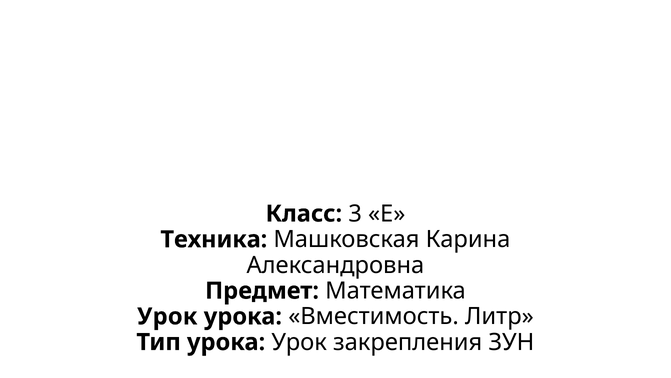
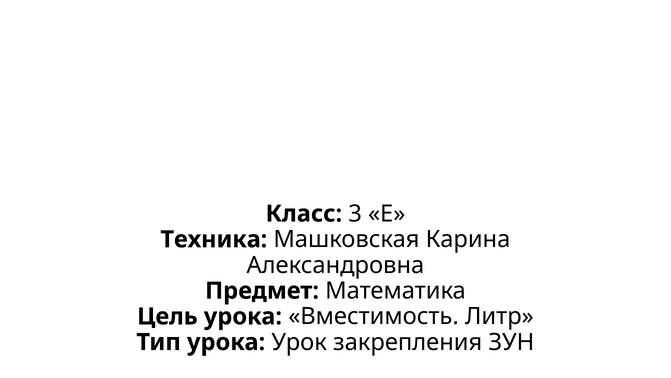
Урок: Урок -> Цель (167, 316)
